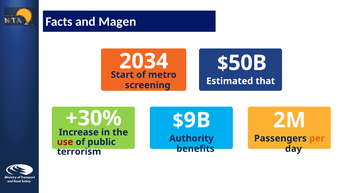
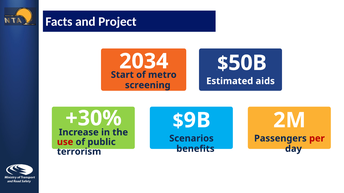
Magen: Magen -> Project (117, 22)
that: that -> aids (265, 81)
Authority: Authority -> Scenarios (191, 139)
per colour: orange -> red (317, 139)
